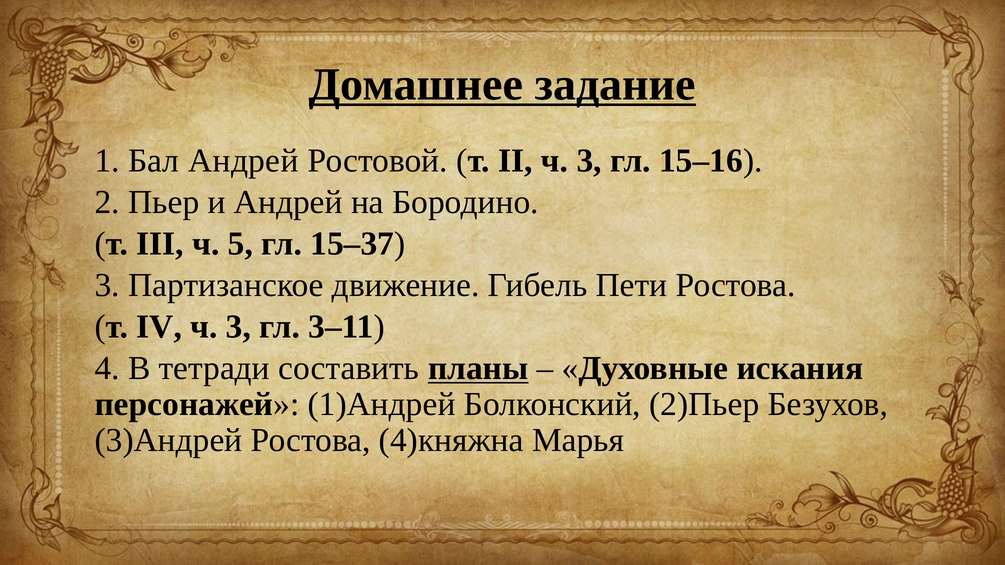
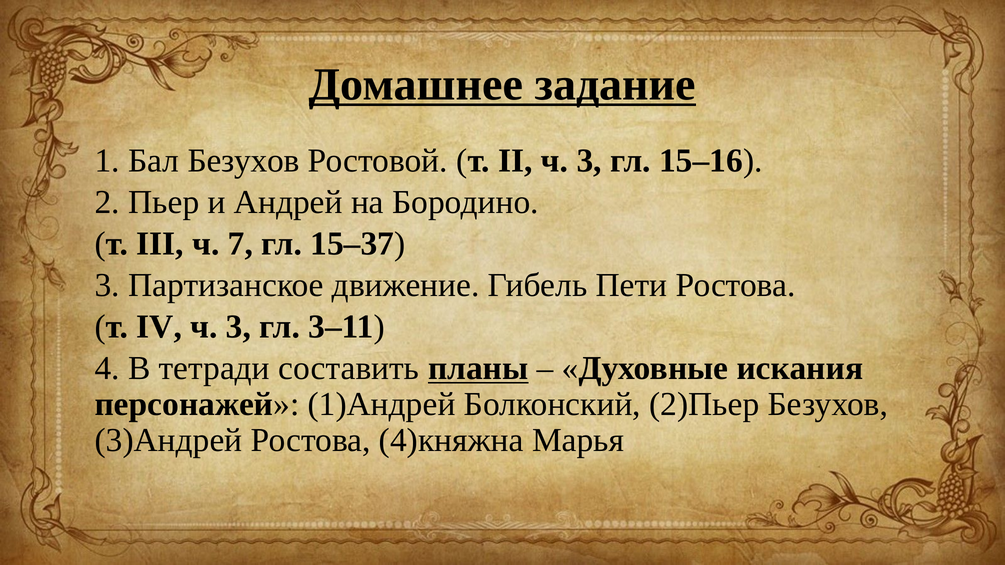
Бал Андрей: Андрей -> Безухов (244, 161)
5: 5 -> 7 (240, 244)
